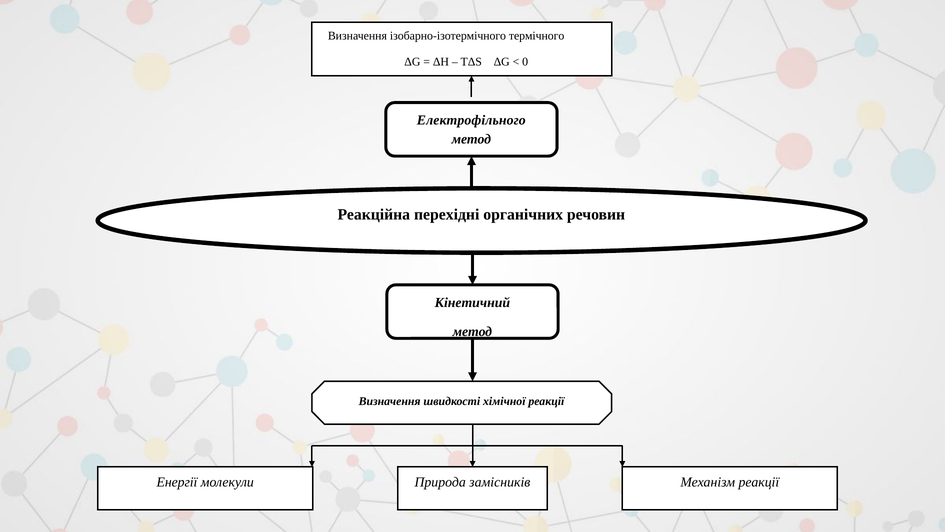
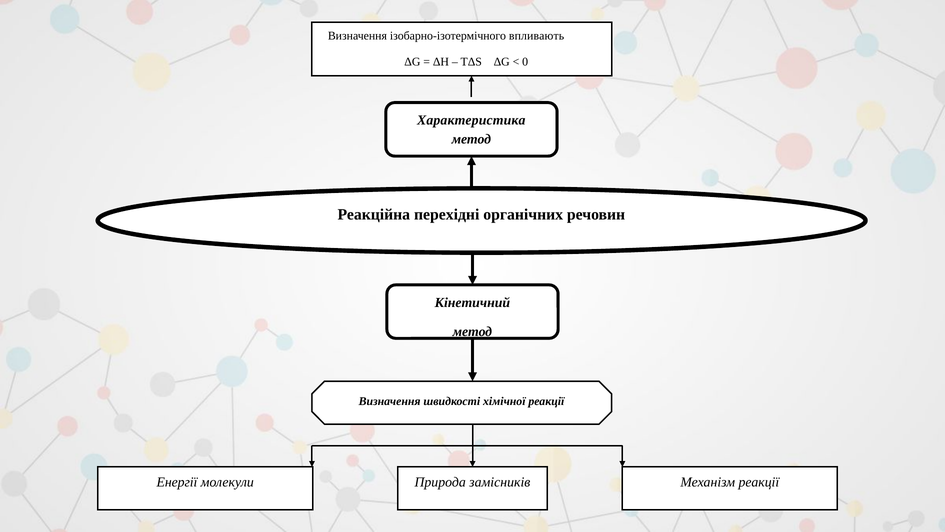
термічного: термічного -> впливають (537, 36)
Електрофільного: Електрофільного -> Характеристика (471, 120)
